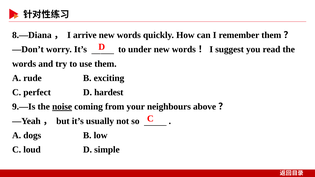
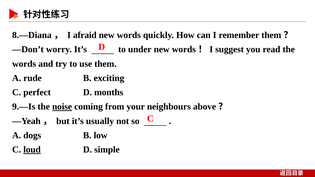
arrive: arrive -> afraid (85, 35)
hardest: hardest -> months (109, 92)
loud underline: none -> present (32, 150)
